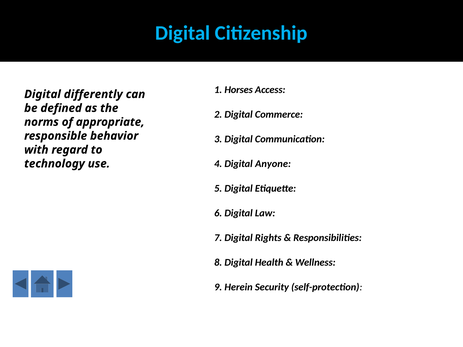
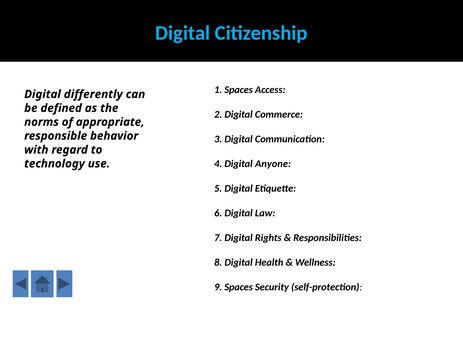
1 Horses: Horses -> Spaces (239, 90)
9 Herein: Herein -> Spaces (239, 287)
